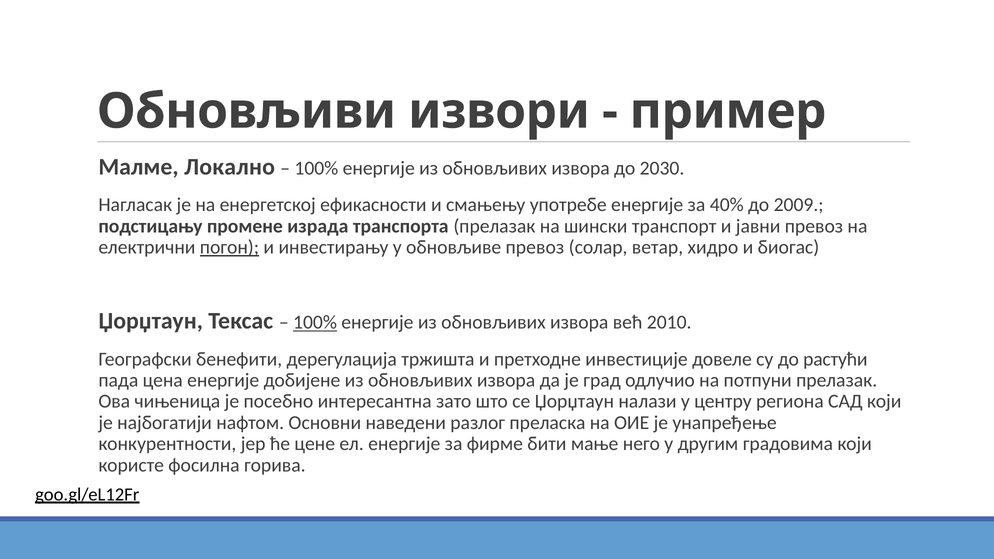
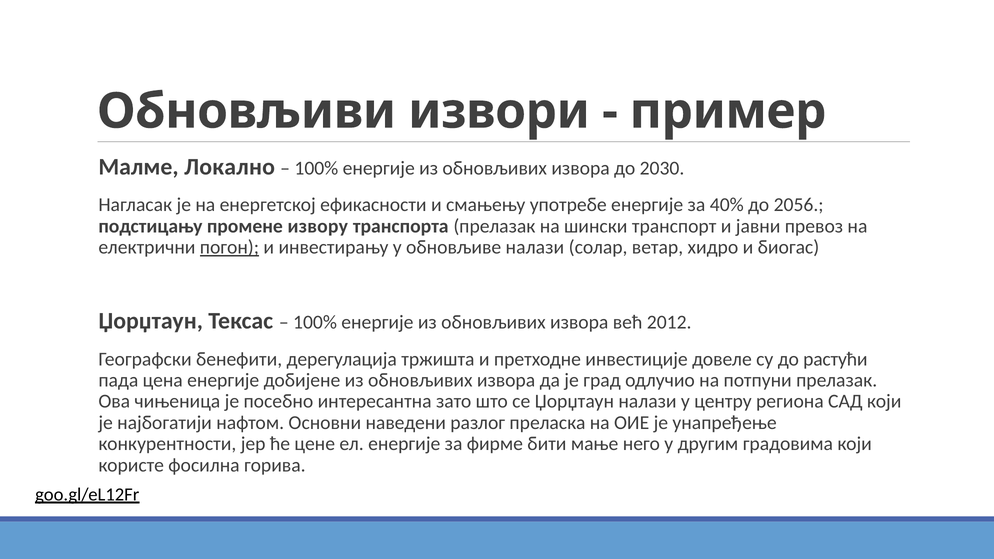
2009: 2009 -> 2056 (799, 205)
израда: израда -> извору (318, 226)
обновљиве превоз: превоз -> налази (535, 247)
100% underline: present -> none (315, 322)
2010: 2010 -> 2012 (669, 322)
